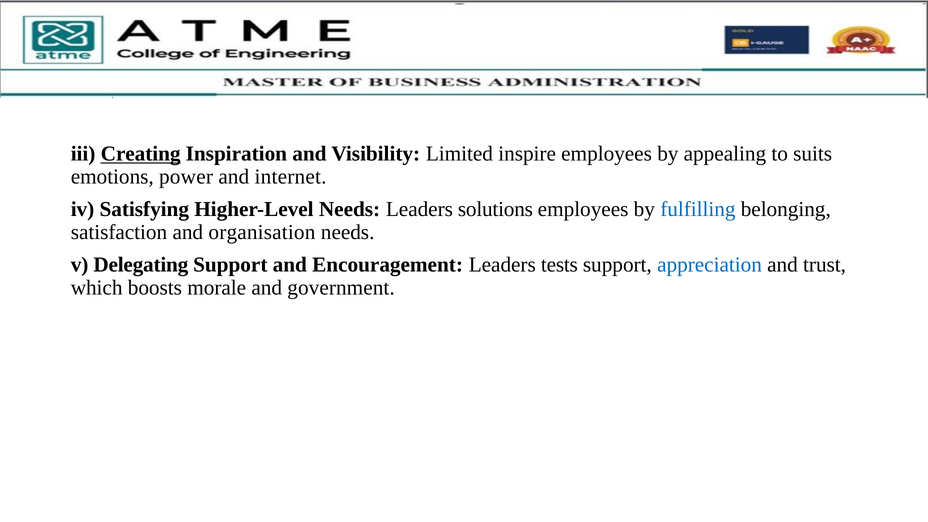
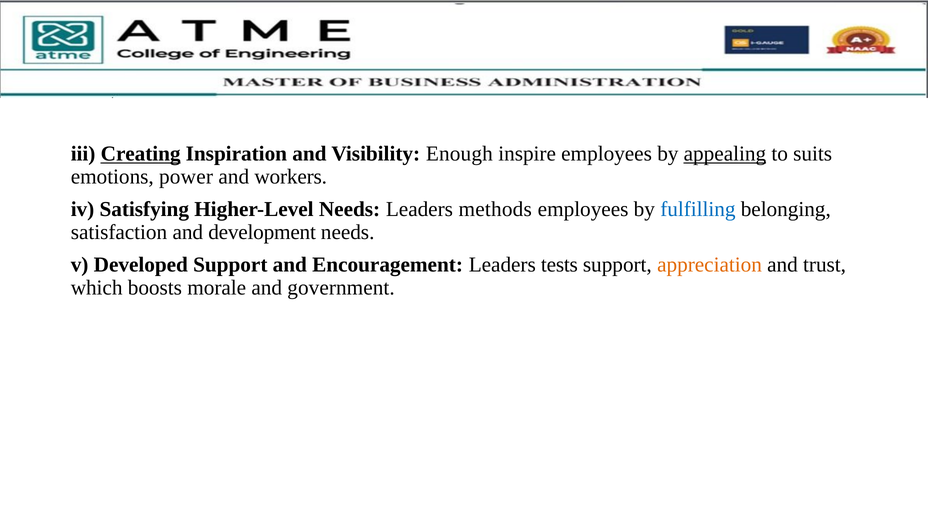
Limited: Limited -> Enough (459, 154)
appealing underline: none -> present (725, 154)
internet: internet -> workers (291, 177)
solutions: solutions -> methods (495, 209)
organisation: organisation -> development (262, 232)
Delegating: Delegating -> Developed (141, 265)
appreciation colour: blue -> orange (710, 265)
